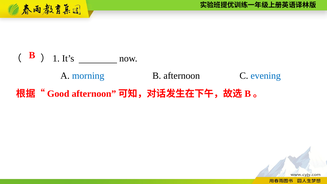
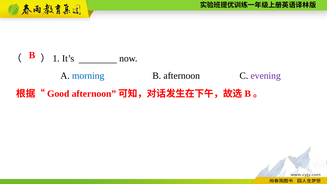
evening colour: blue -> purple (266, 76)
